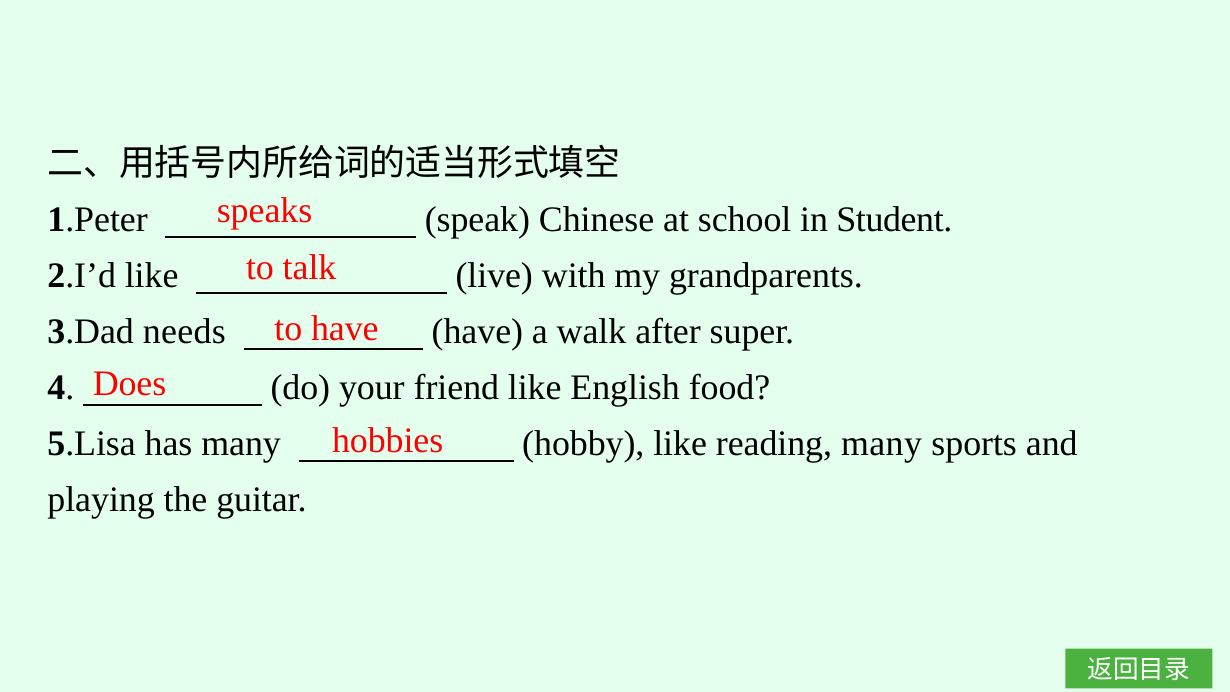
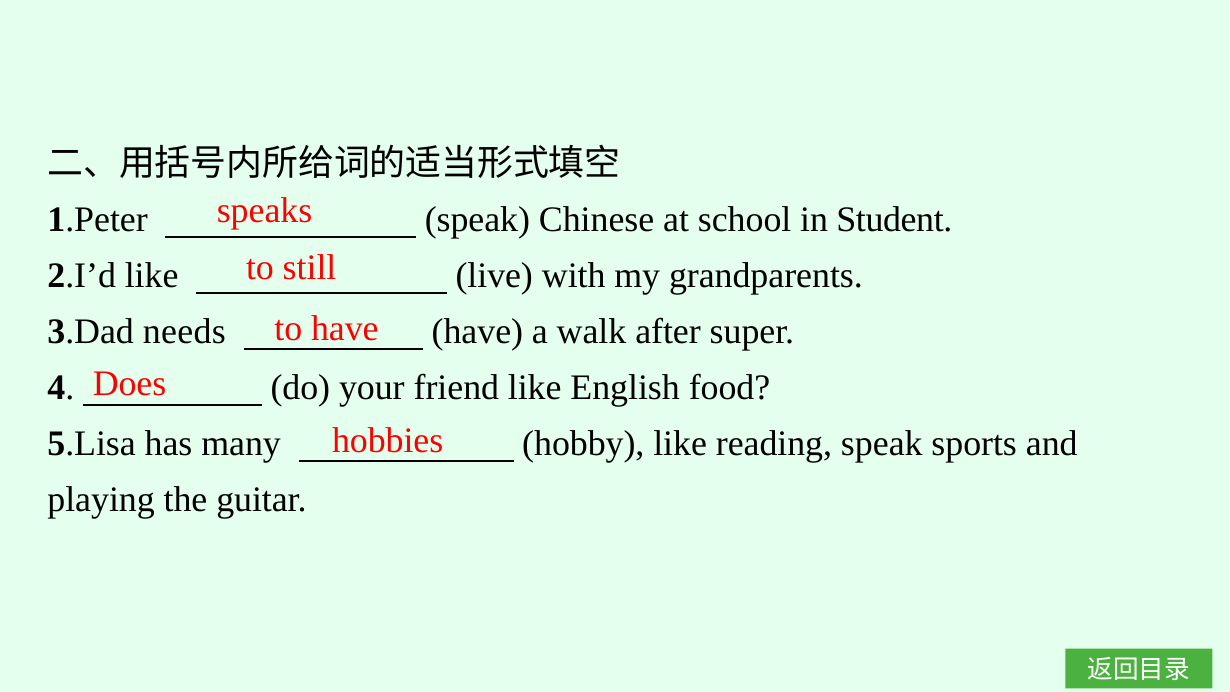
talk: talk -> still (310, 267)
reading many: many -> speak (882, 444)
